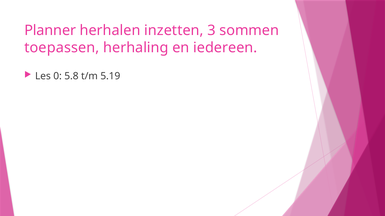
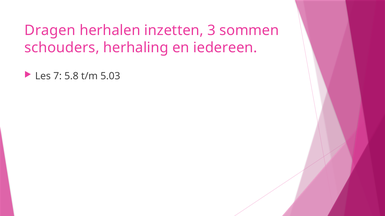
Planner: Planner -> Dragen (50, 30)
toepassen: toepassen -> schouders (62, 48)
0: 0 -> 7 (58, 76)
5.19: 5.19 -> 5.03 (110, 76)
